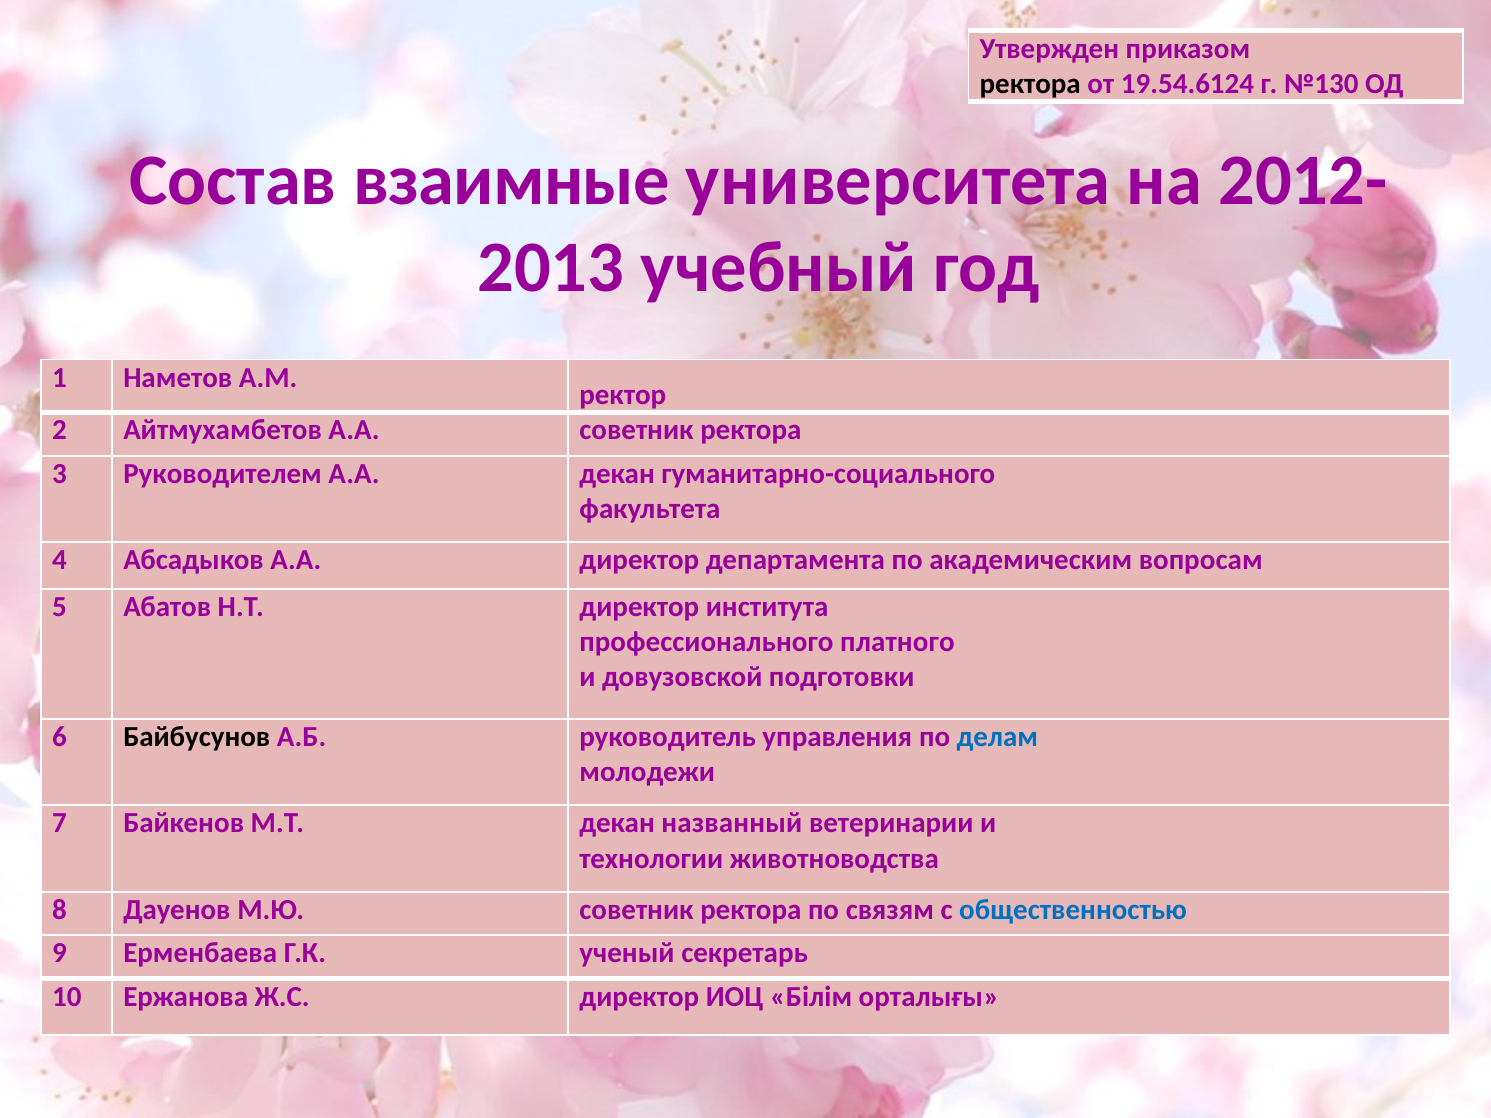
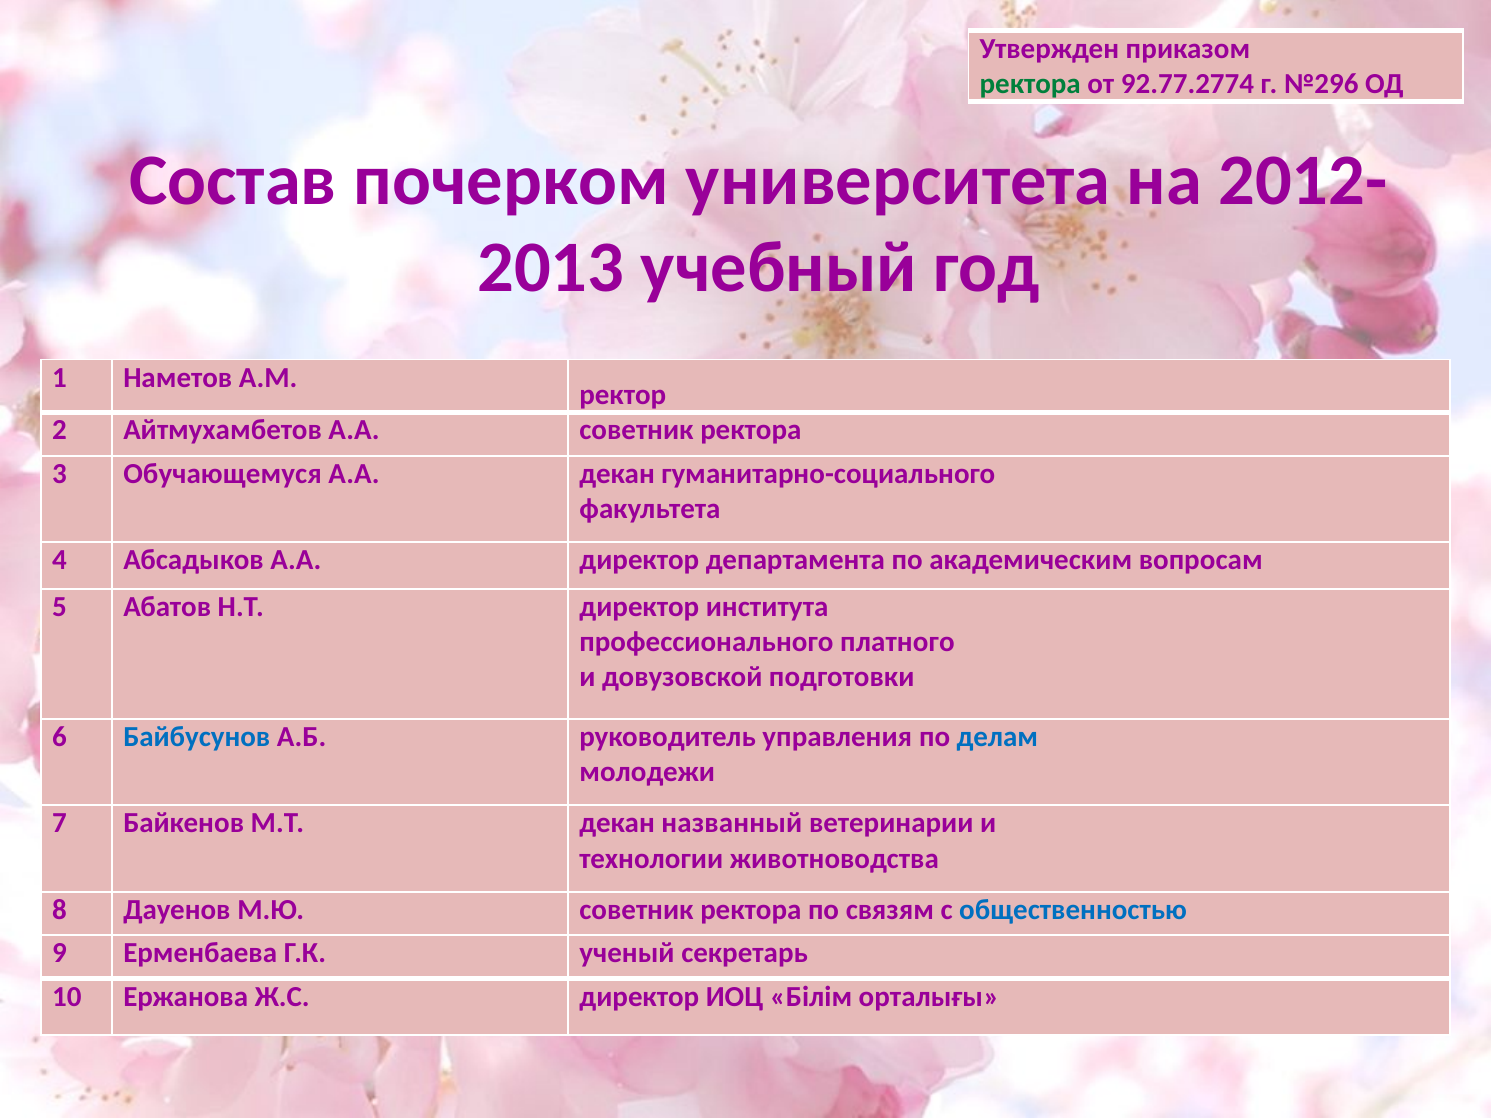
ректора colour: black -> green (1030, 84)
19.54.6124: 19.54.6124 -> 92.77.2774 (1188, 84)
№130: №130 -> №296 (1321, 84)
взаимные: взаимные -> почерком (511, 181)
Руководителем: Руководителем -> Обучающемуся (223, 474)
Байбусунов colour: black -> blue (197, 737)
